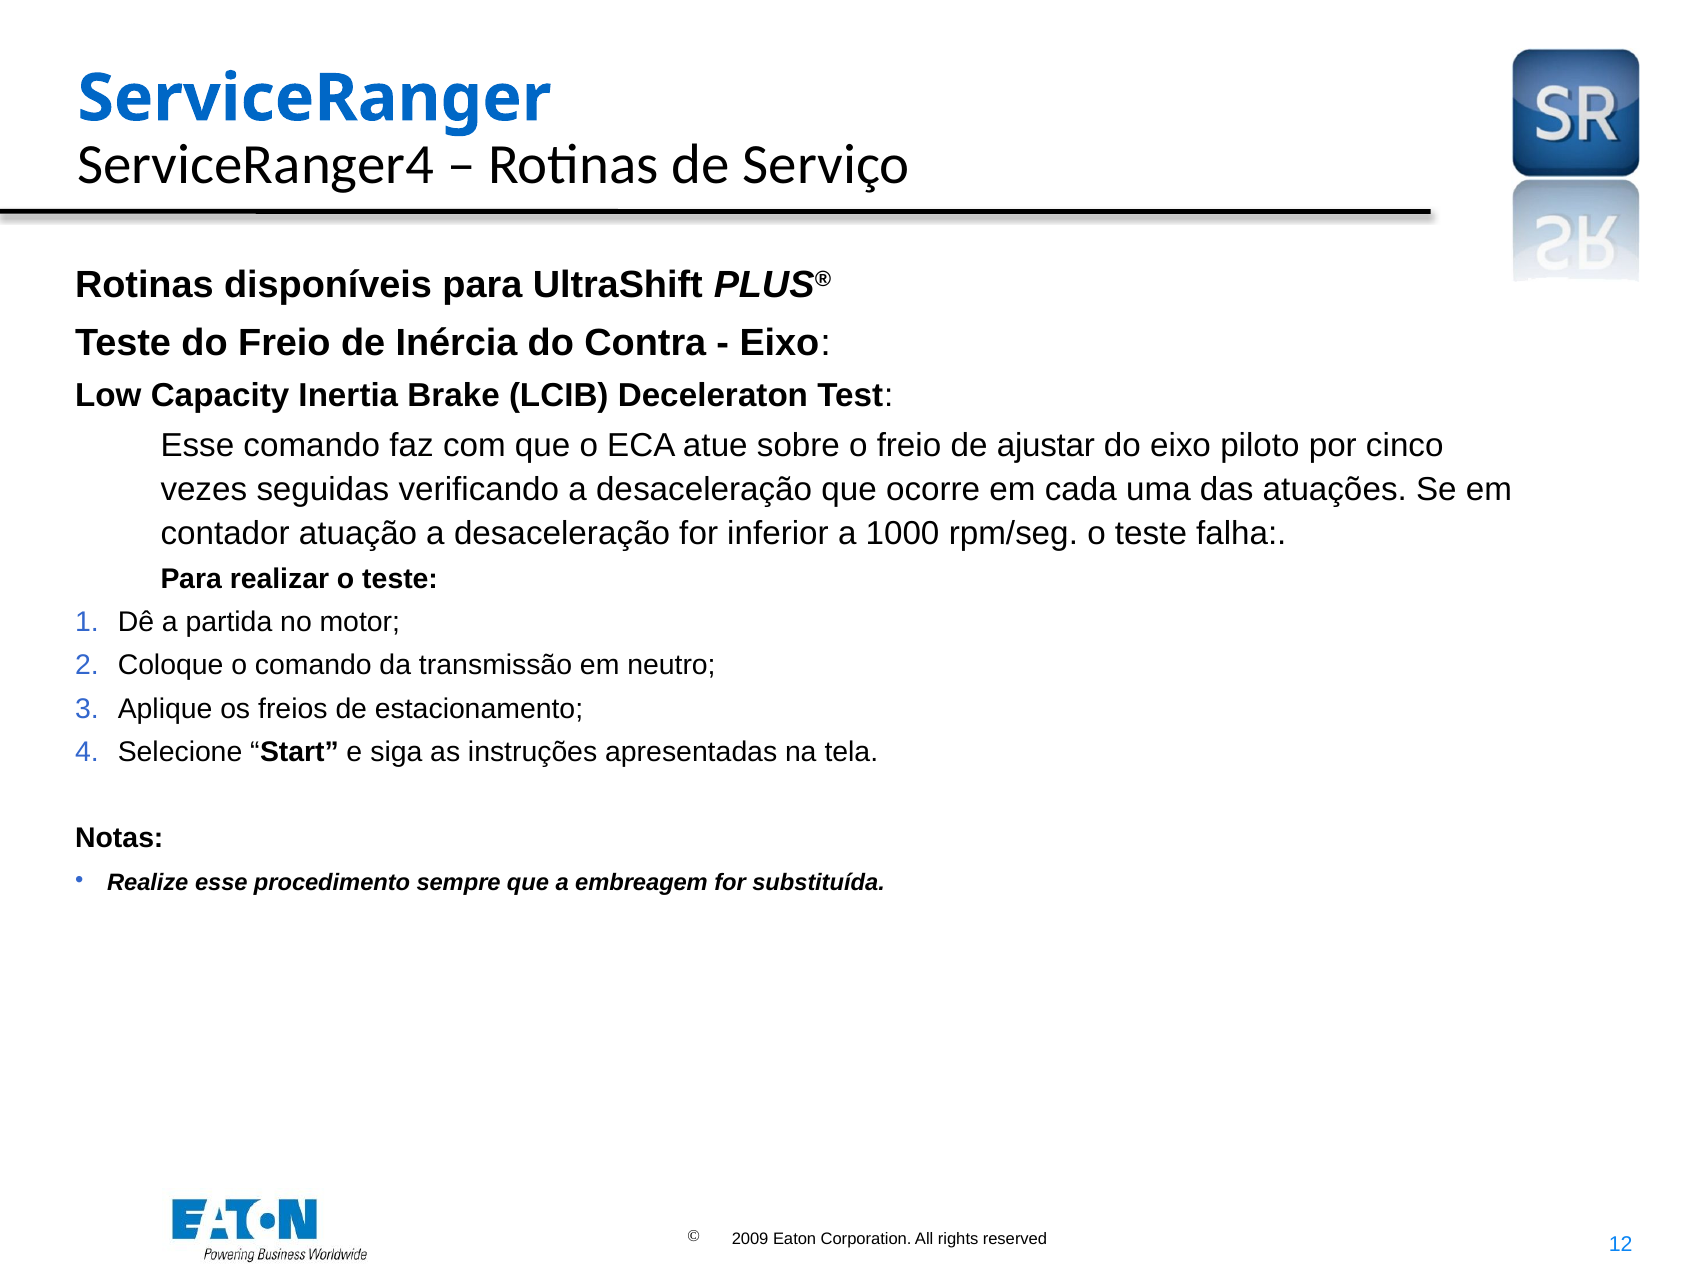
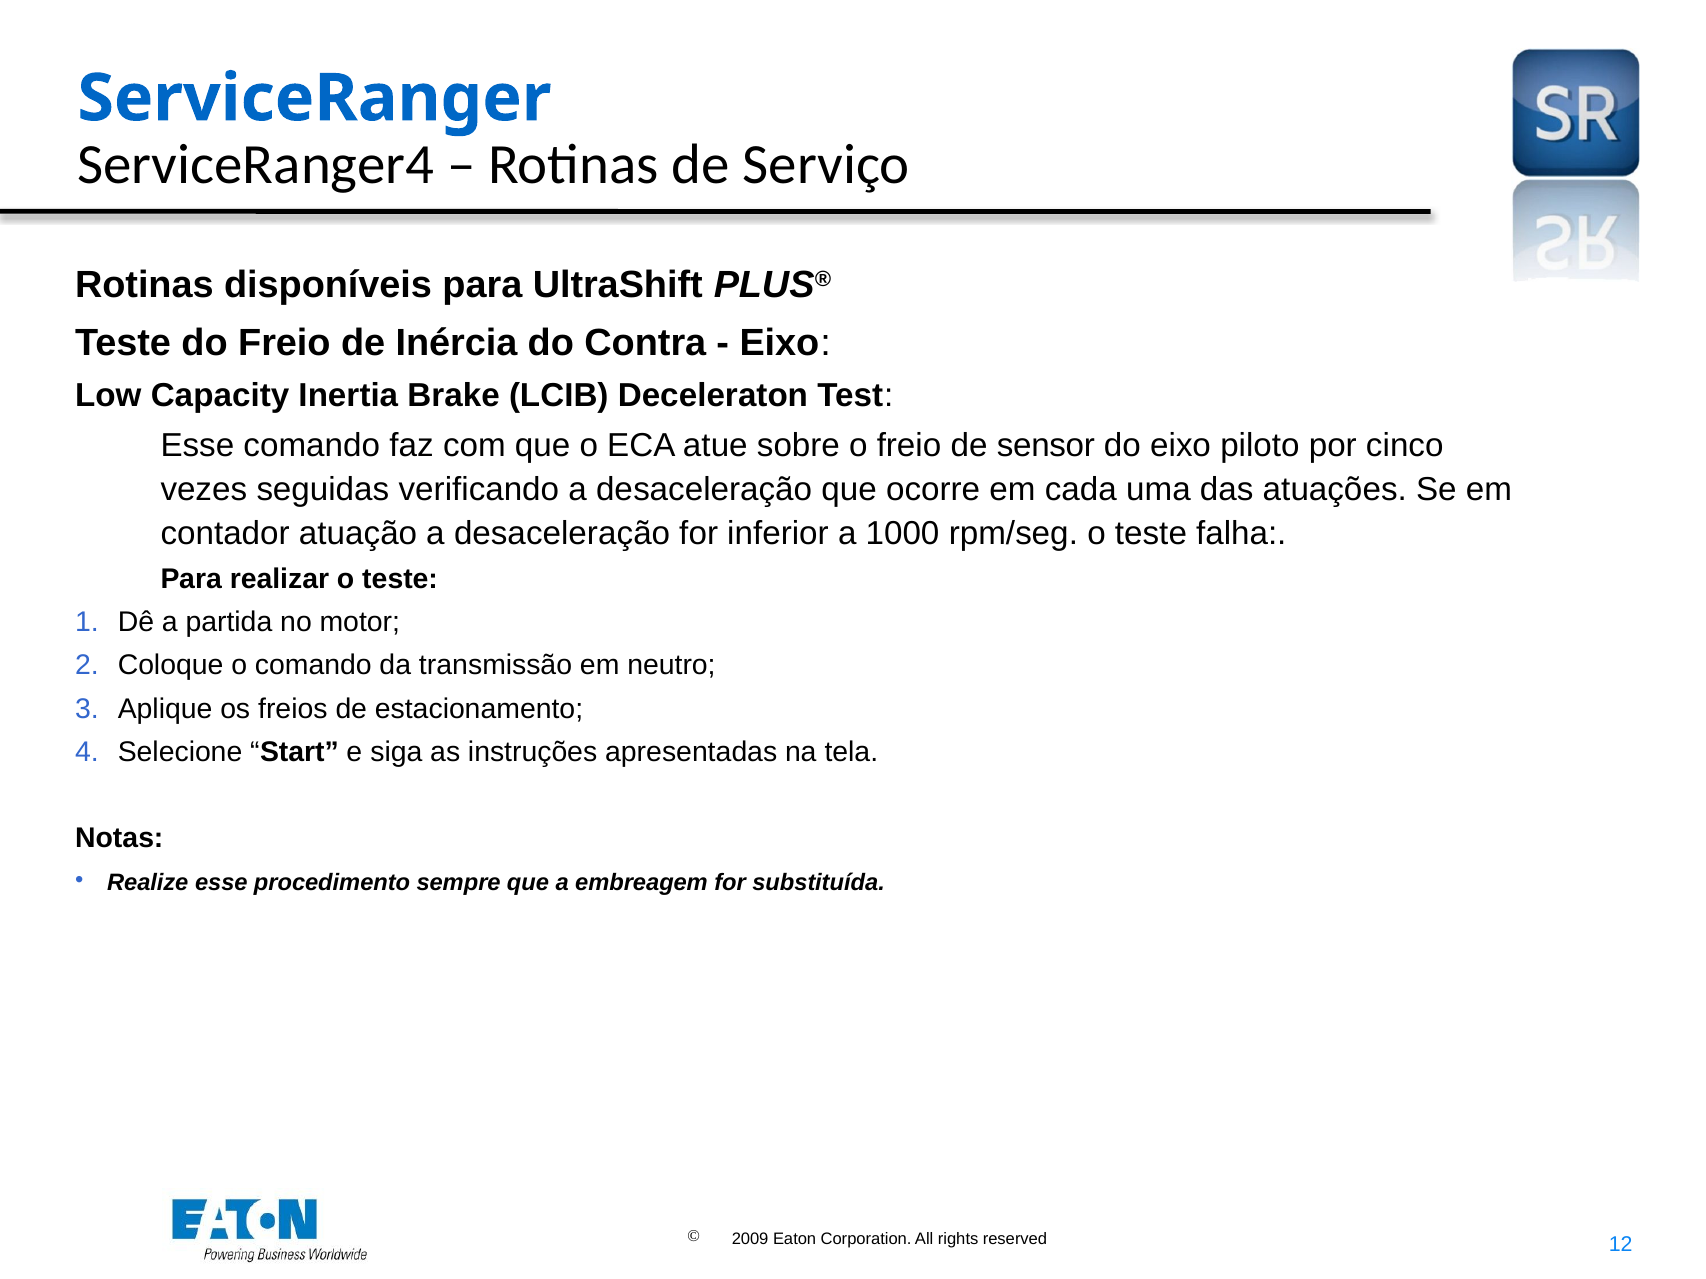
ajustar: ajustar -> sensor (1046, 446)
